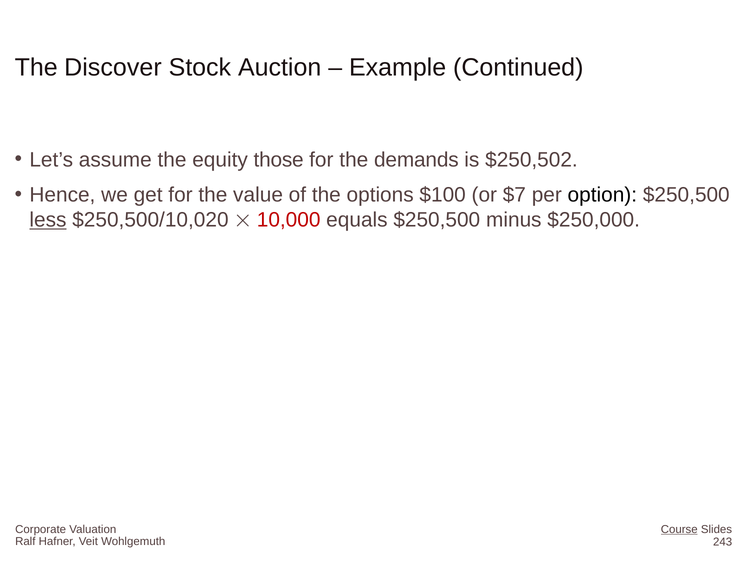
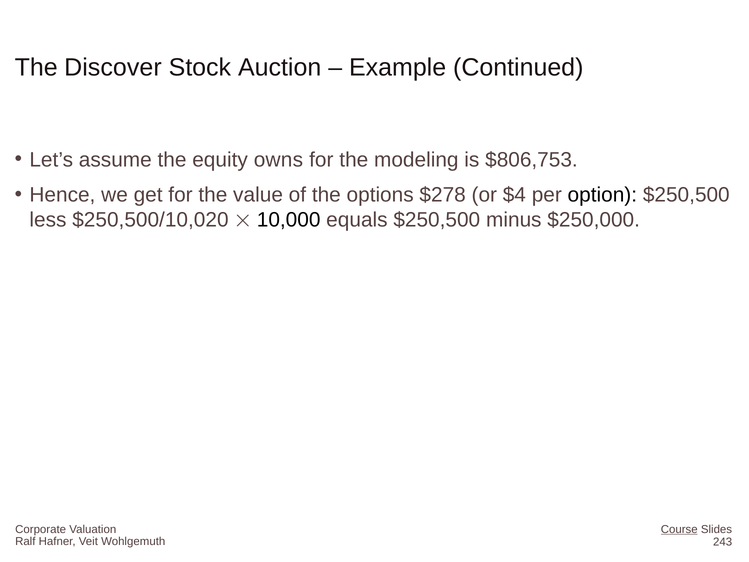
those: those -> owns (278, 160)
demands: demands -> modeling (416, 160)
$250,502: $250,502 -> $806,753 (531, 160)
$100: $100 -> $278 (443, 195)
$7: $7 -> $4 (514, 195)
less underline: present -> none (48, 220)
10,000 colour: red -> black (289, 220)
